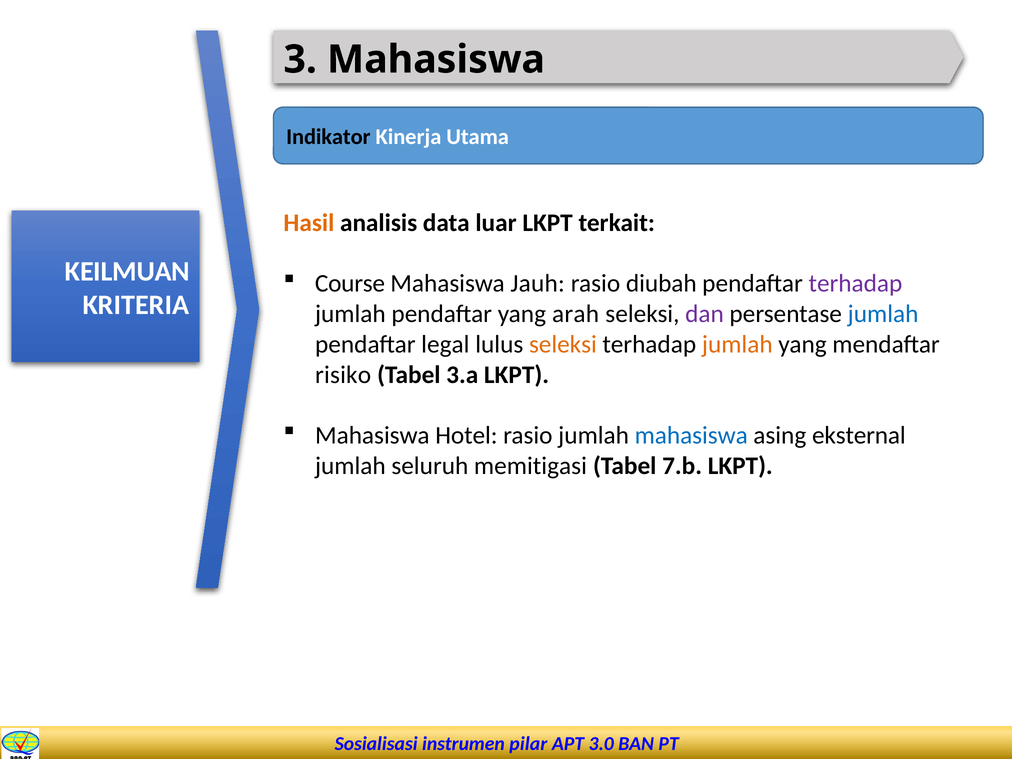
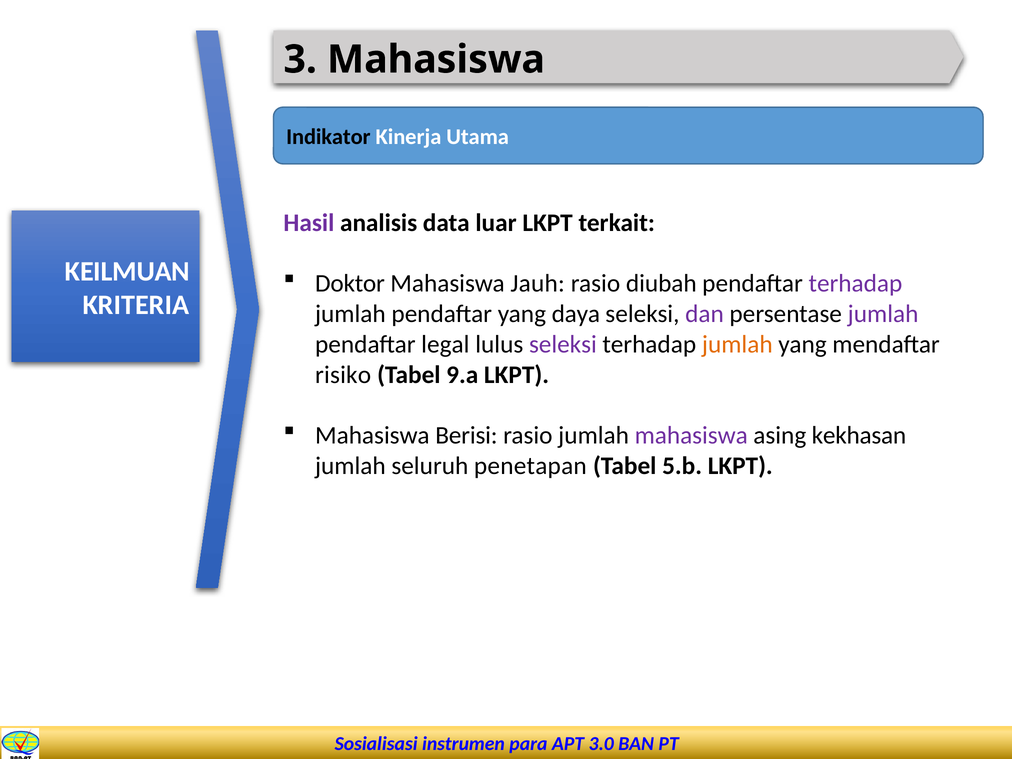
Hasil colour: orange -> purple (309, 223)
Course: Course -> Doktor (350, 284)
arah: arah -> daya (576, 314)
jumlah colour: blue -> purple (883, 314)
seleksi colour: orange -> purple (563, 344)
3.a: 3.a -> 9.a (462, 375)
Hotel: Hotel -> Berisi (466, 435)
mahasiswa colour: blue -> purple (691, 435)
eksternal: eksternal -> kekhasan (859, 435)
memitigasi: memitigasi -> penetapan (530, 466)
7.b: 7.b -> 5.b (682, 466)
pilar: pilar -> para (528, 744)
